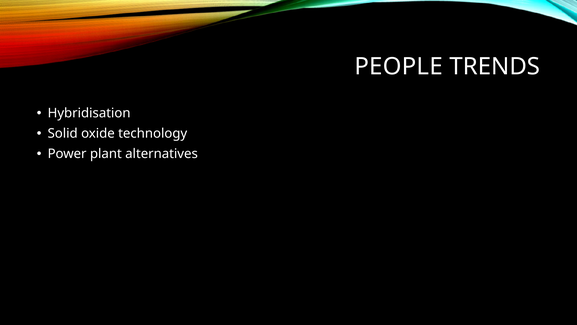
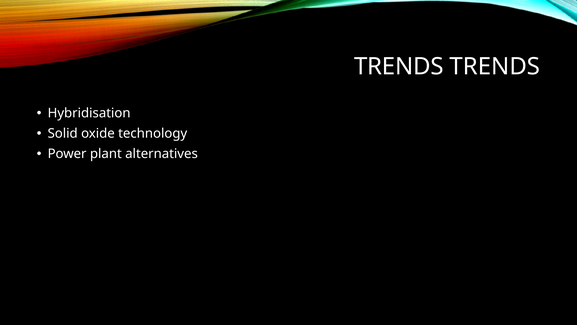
PEOPLE: PEOPLE -> TRENDS (399, 67)
